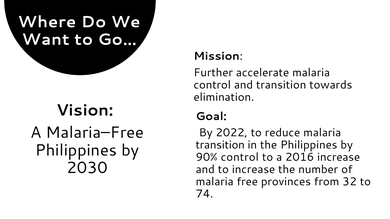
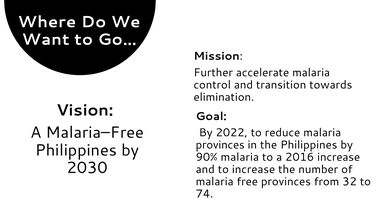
transition: transition -> provinces (220, 145)
90% control: control -> malaria (240, 157)
